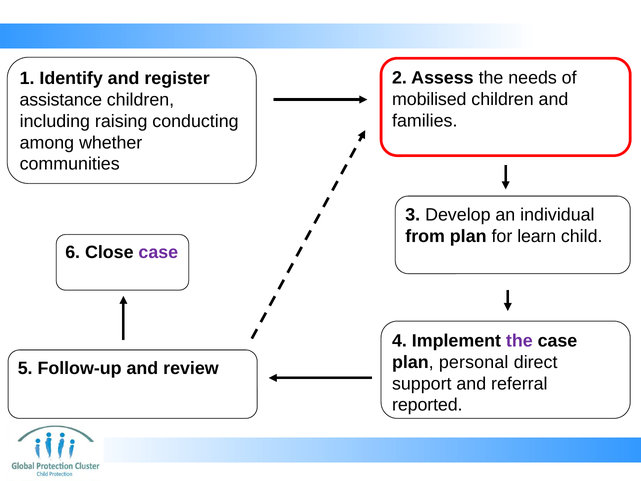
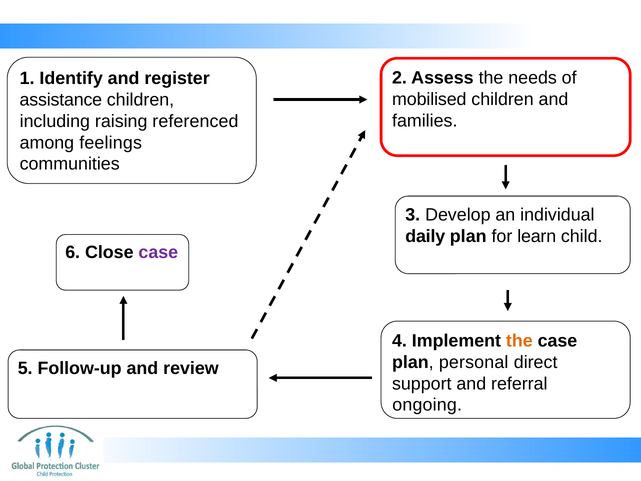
conducting: conducting -> referenced (195, 121)
whether: whether -> feelings (111, 143)
from: from -> daily (425, 236)
the colour: purple -> orange (519, 341)
reported: reported -> ongoing (427, 405)
